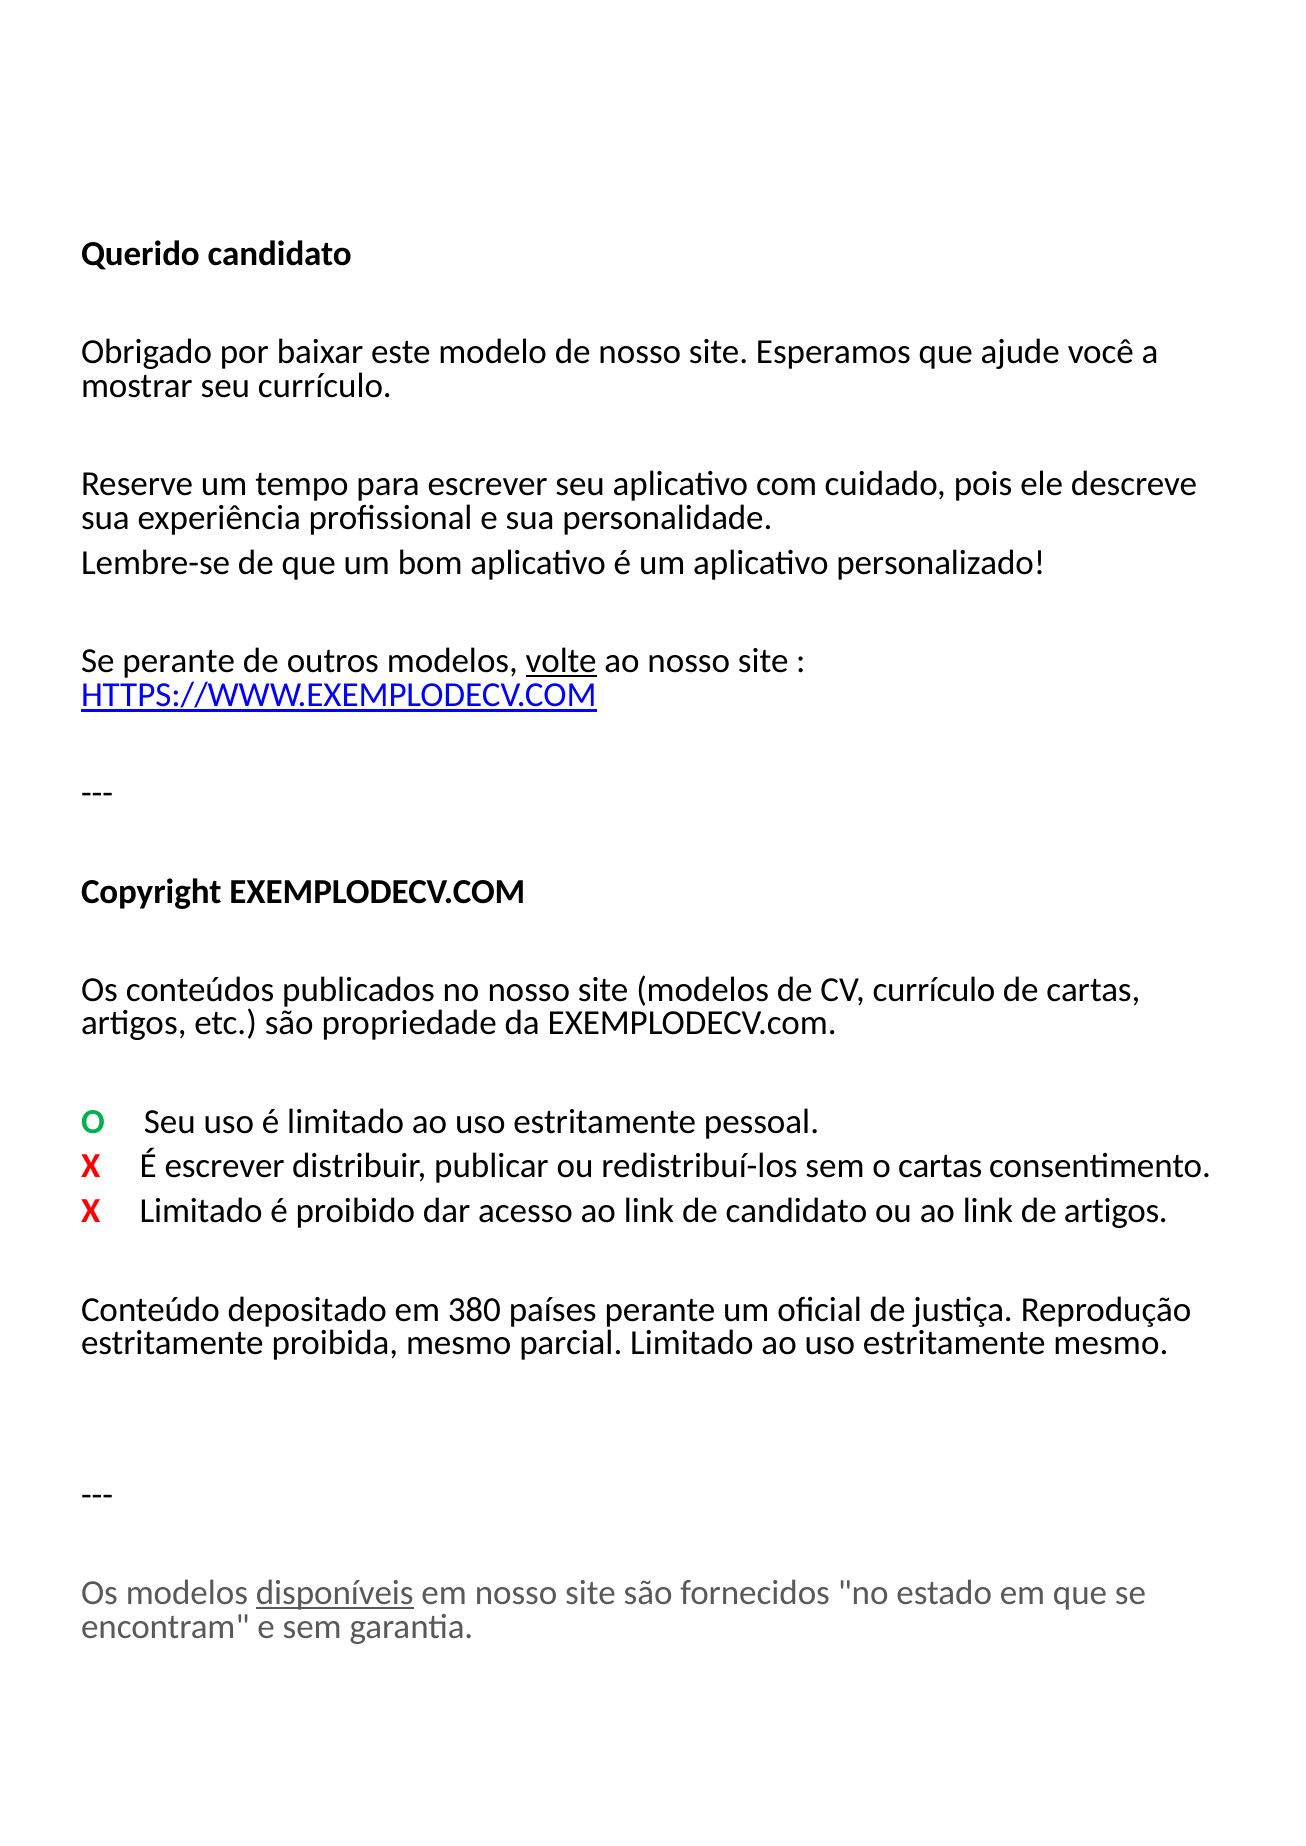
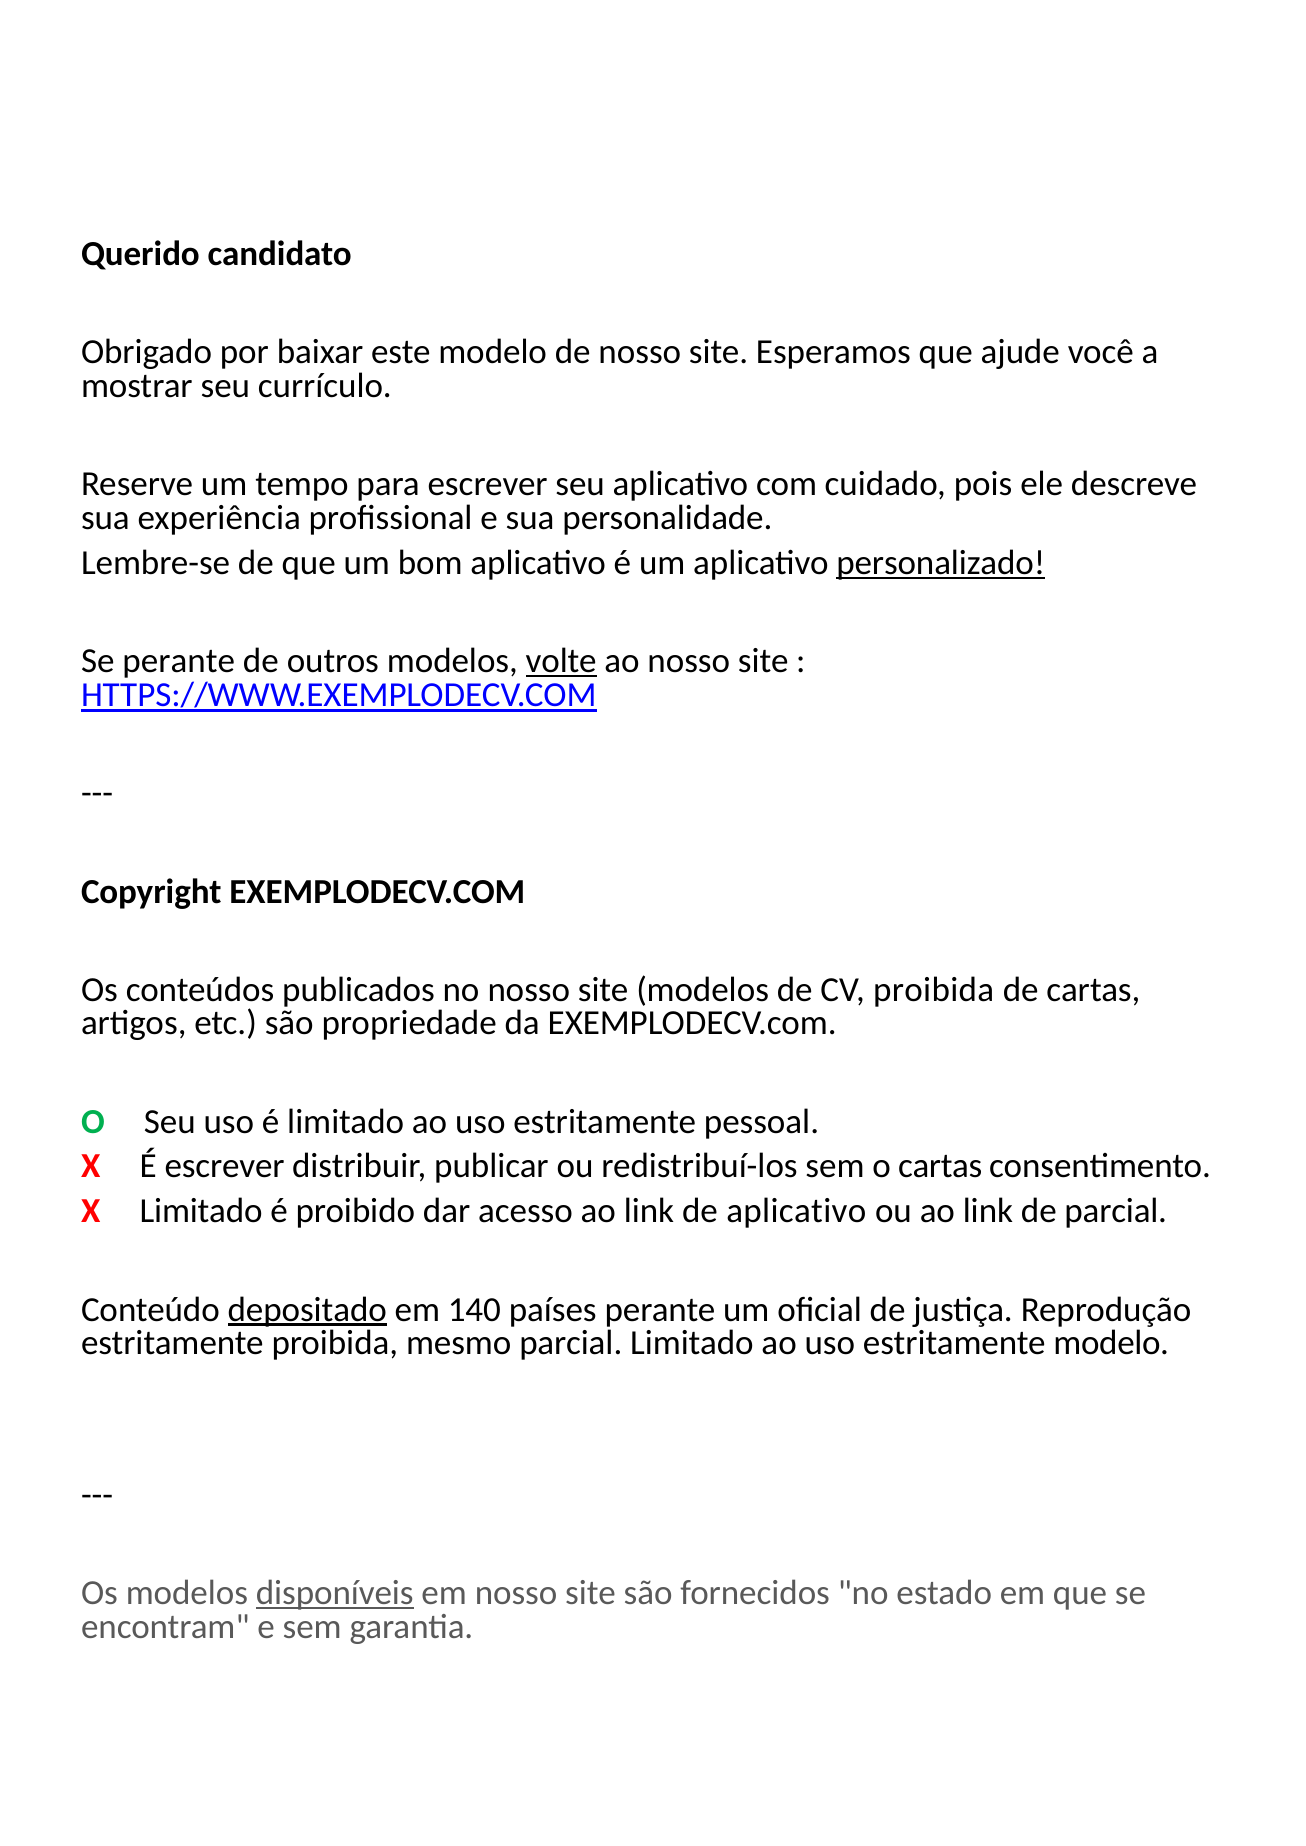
personalizado underline: none -> present (941, 563)
CV currículo: currículo -> proibida (934, 990)
de candidato: candidato -> aplicativo (796, 1211)
de artigos: artigos -> parcial (1116, 1211)
depositado underline: none -> present (307, 1309)
380: 380 -> 140 (474, 1309)
estritamente mesmo: mesmo -> modelo (1111, 1343)
